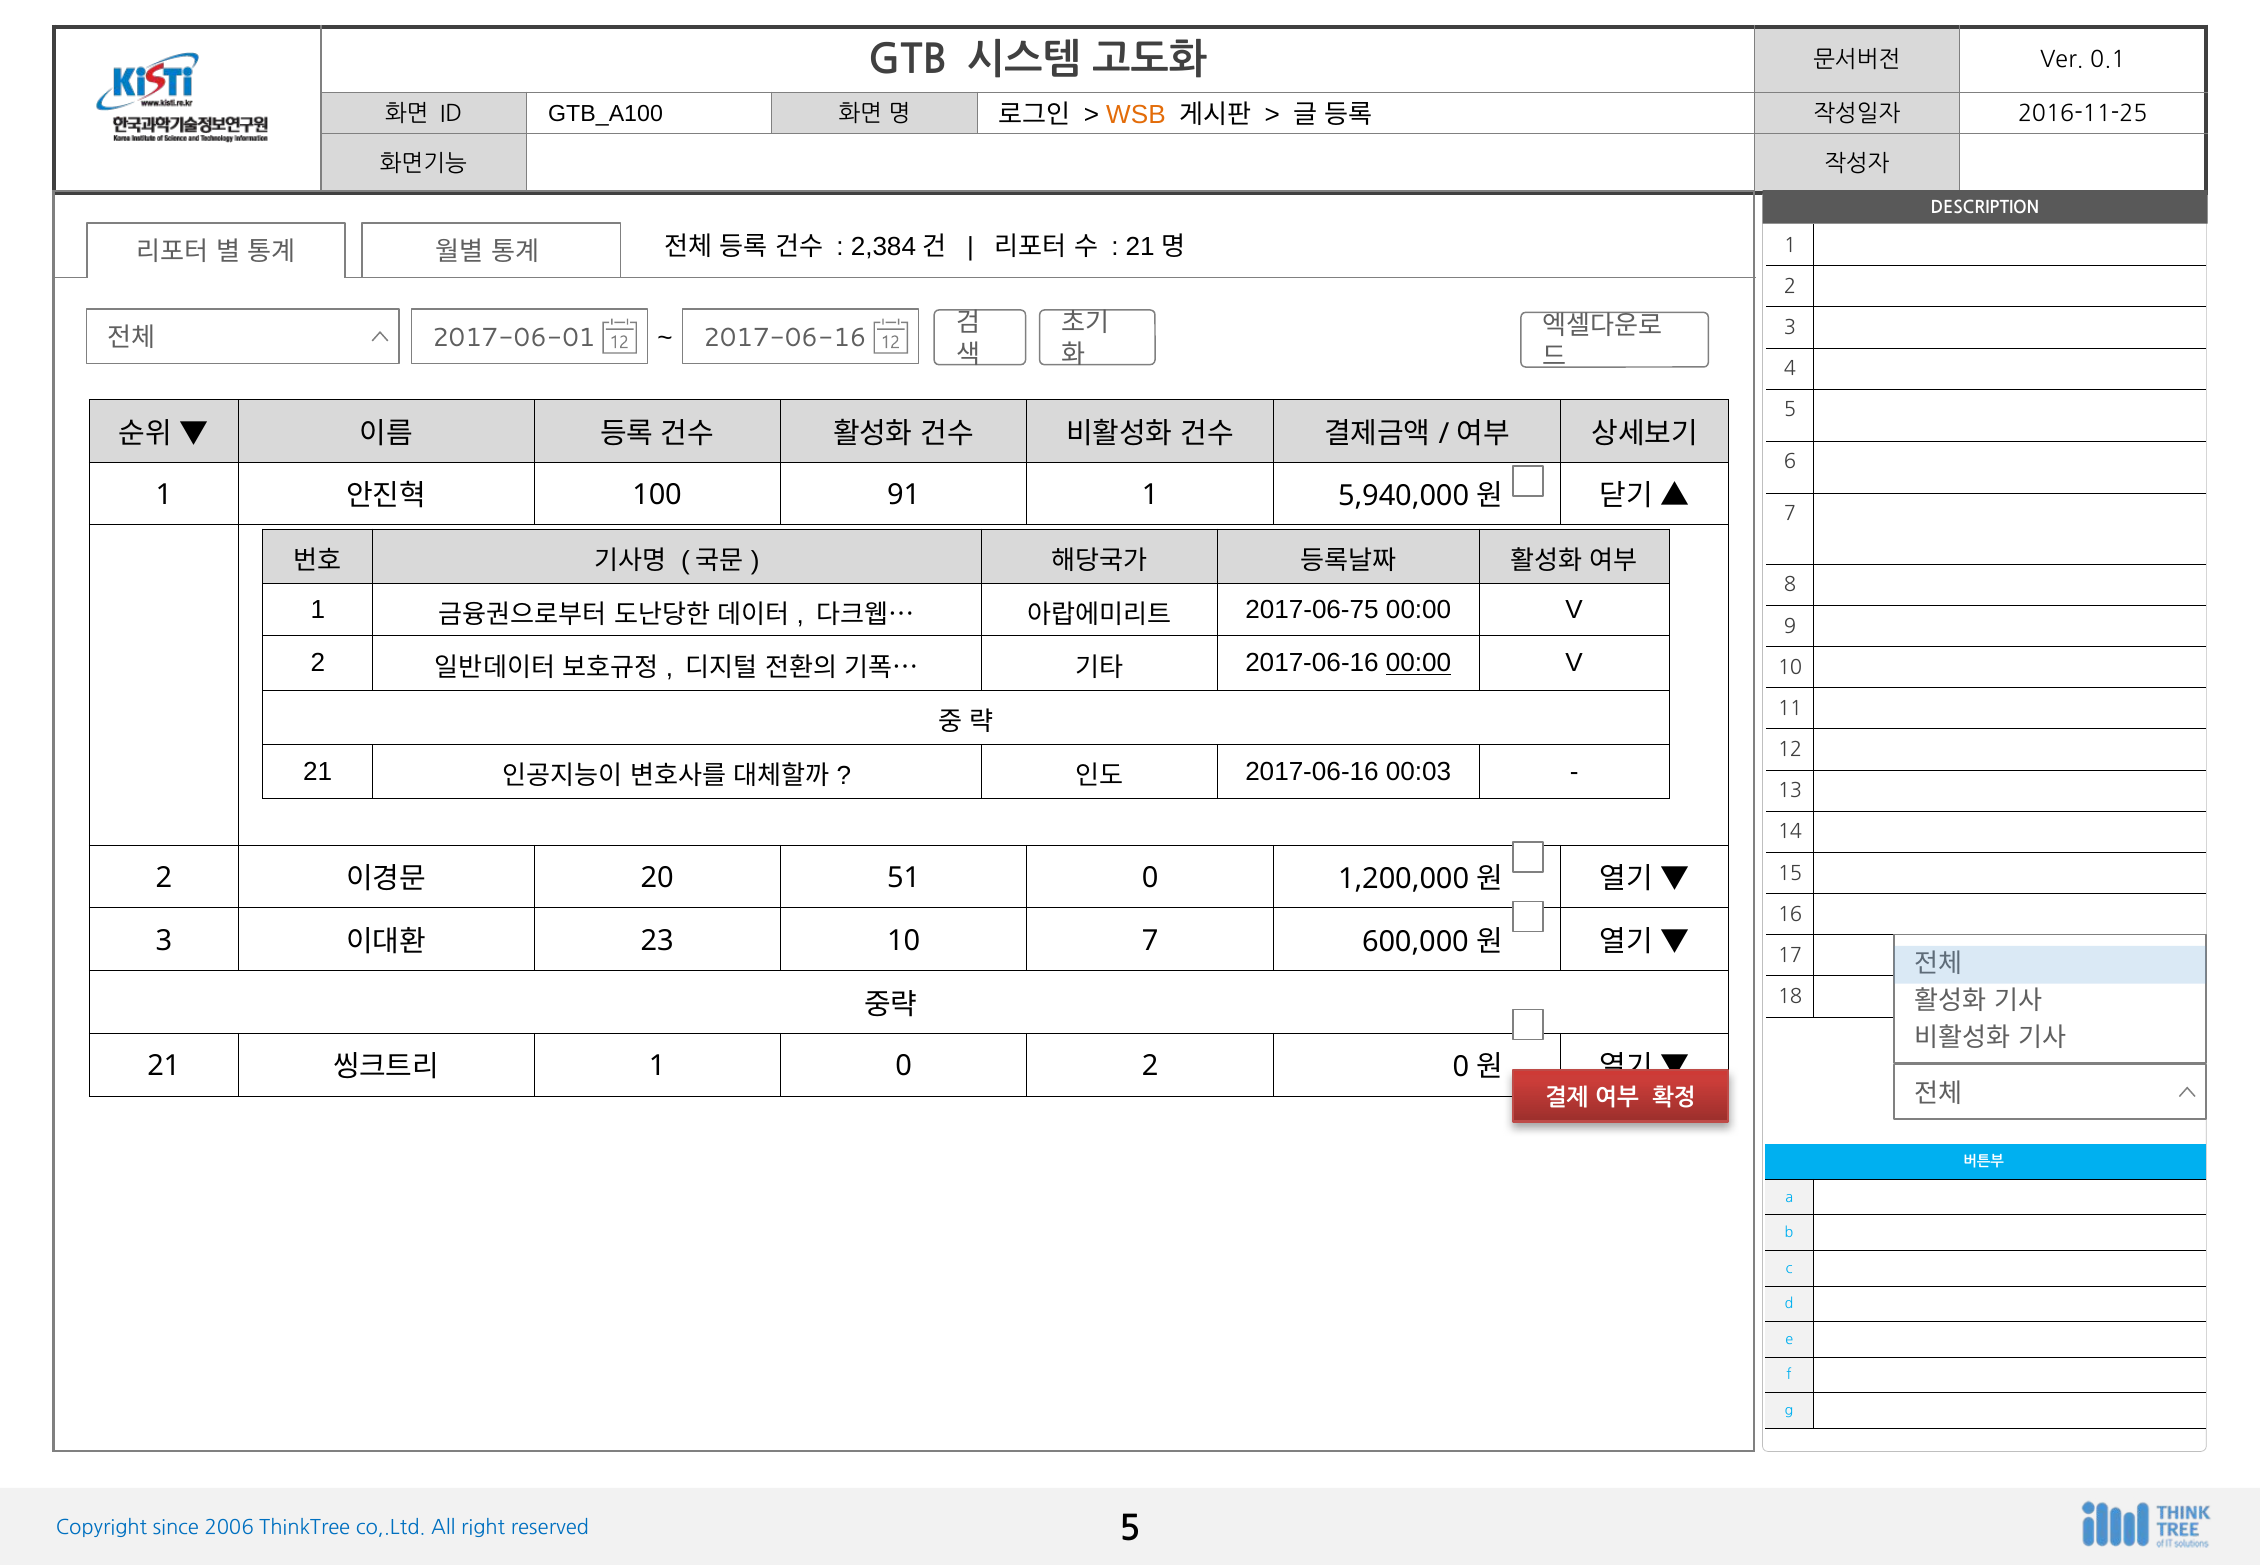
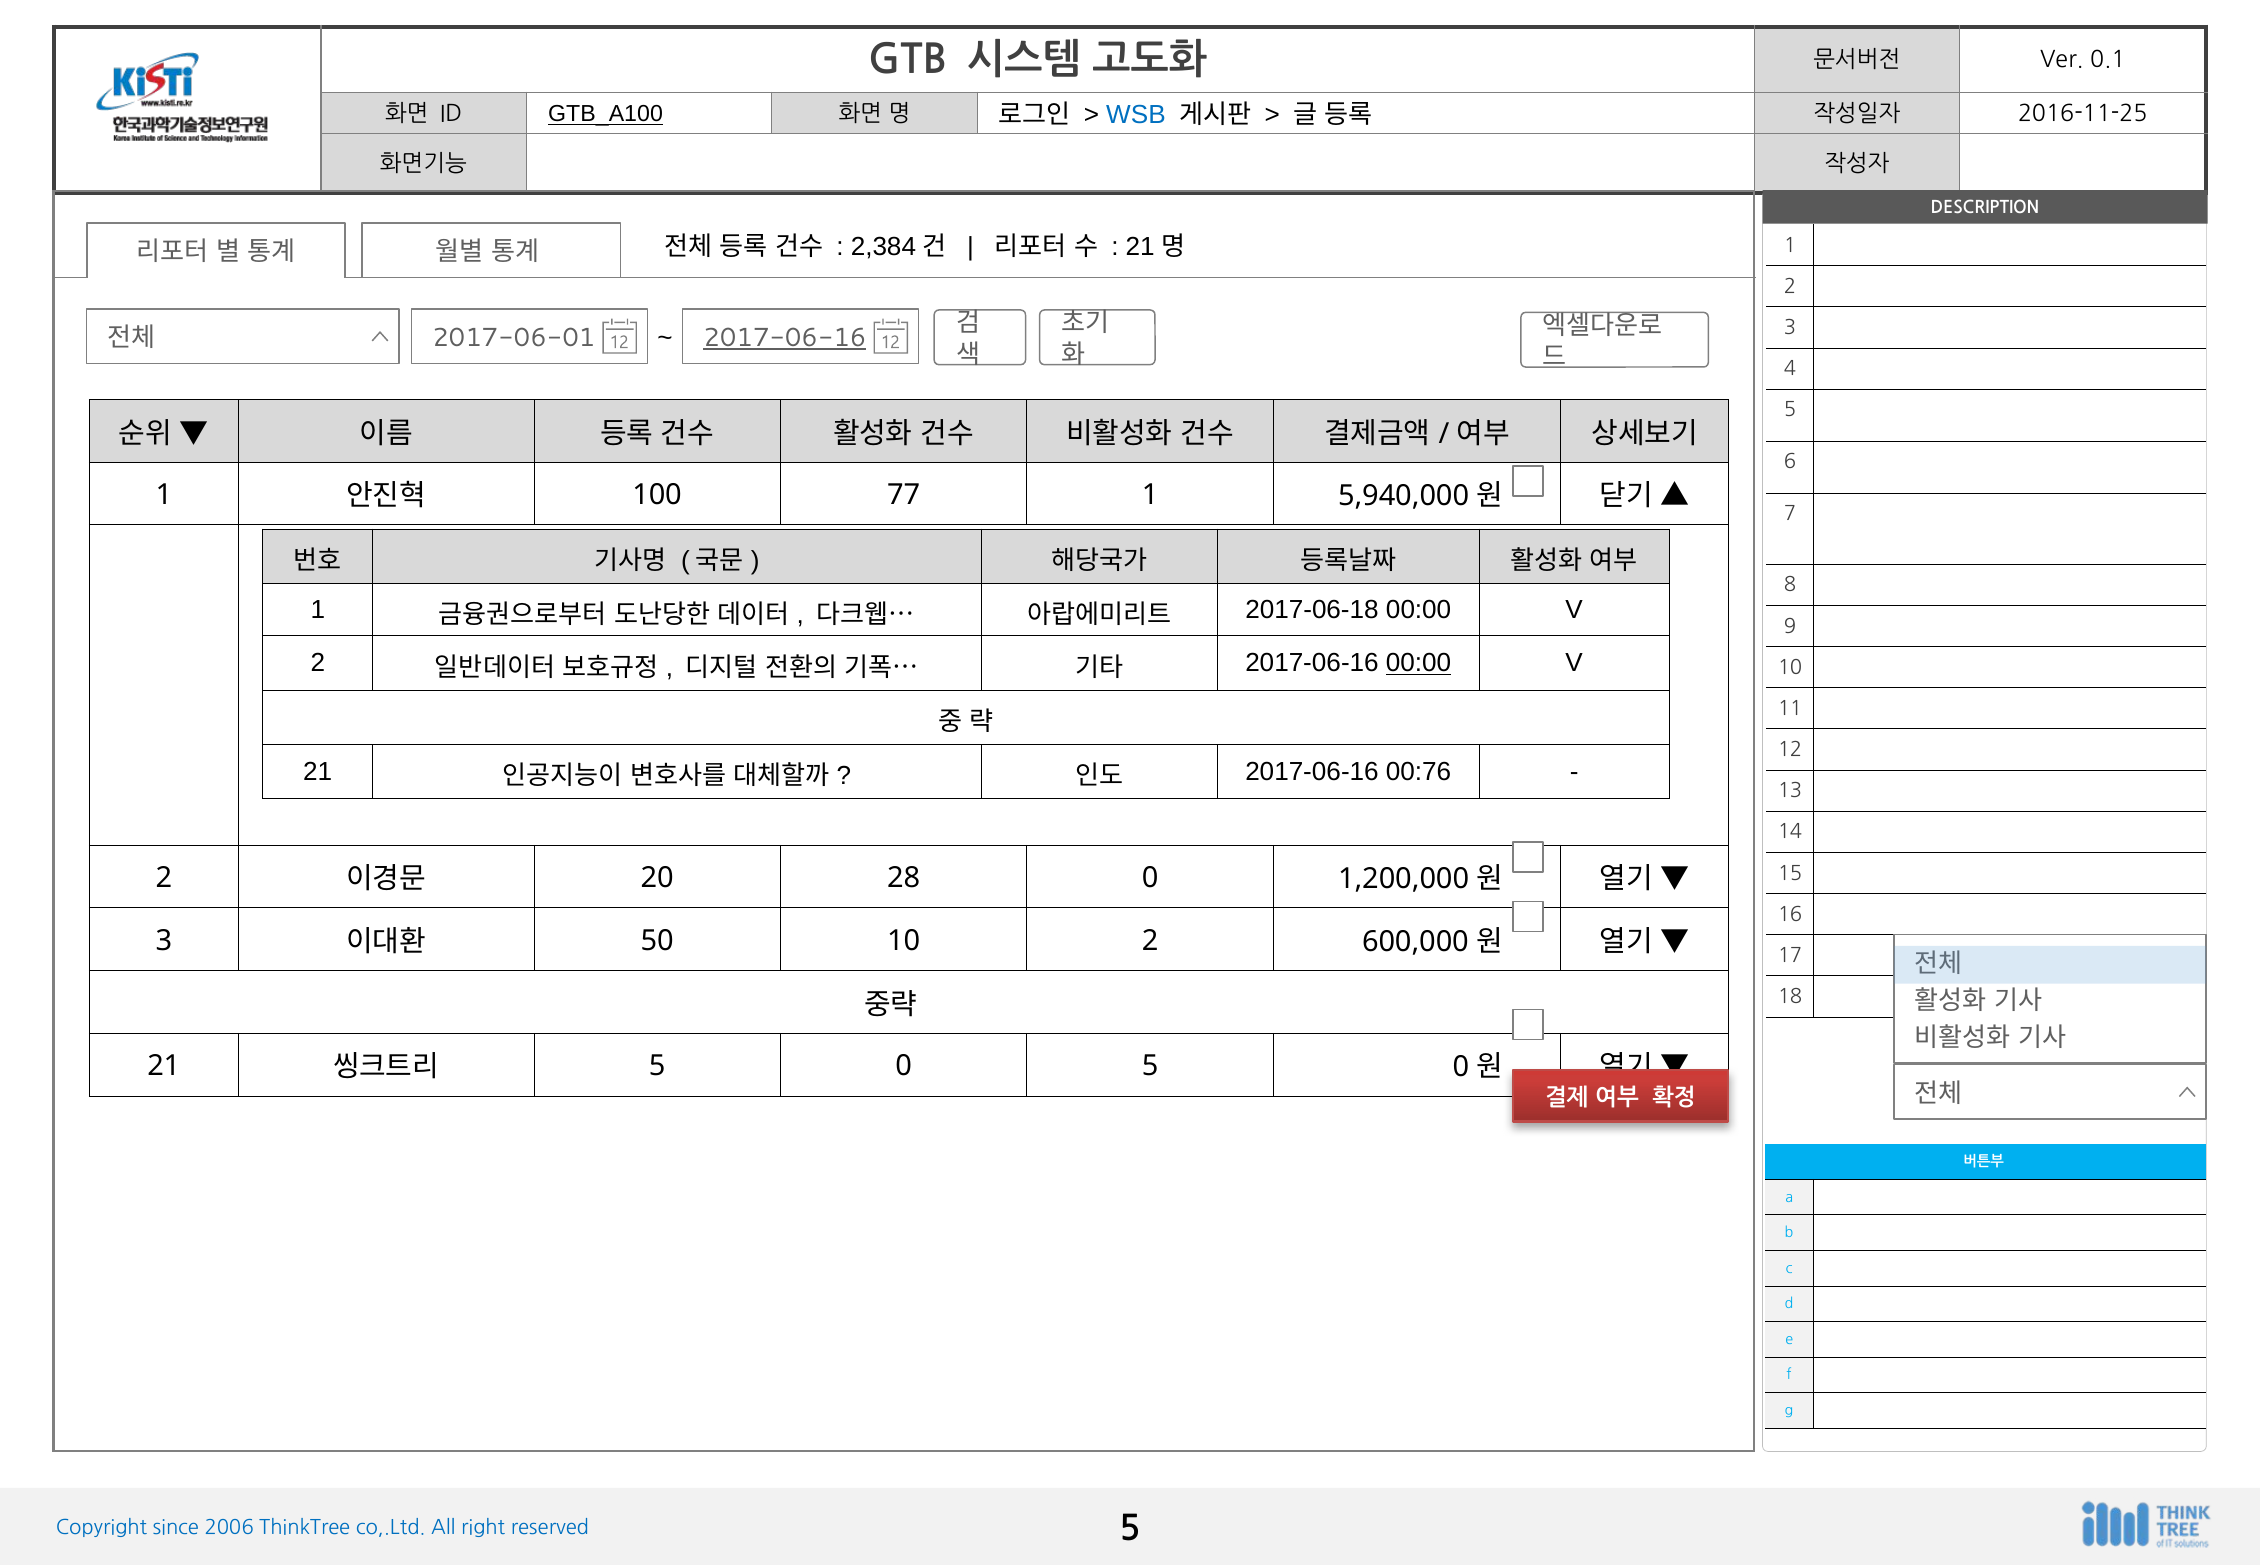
GTB_A100 underline: none -> present (606, 114)
WSB colour: orange -> blue (1136, 115)
2017-06-16 underline: none -> present (785, 338)
91: 91 -> 77 (904, 495)
2017-06-75: 2017-06-75 -> 2017-06-18 (1312, 610)
00:03: 00:03 -> 00:76 (1419, 772)
51: 51 -> 28 (904, 878)
23: 23 -> 50 (657, 941)
10 7: 7 -> 2 (1150, 941)
1: 1 -> 5 (657, 1066)
0 2: 2 -> 5 (1150, 1066)
